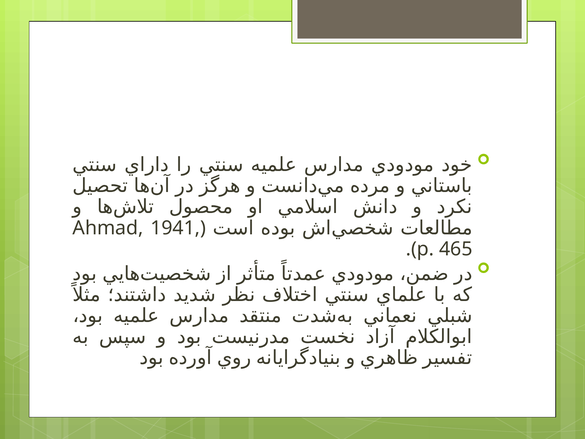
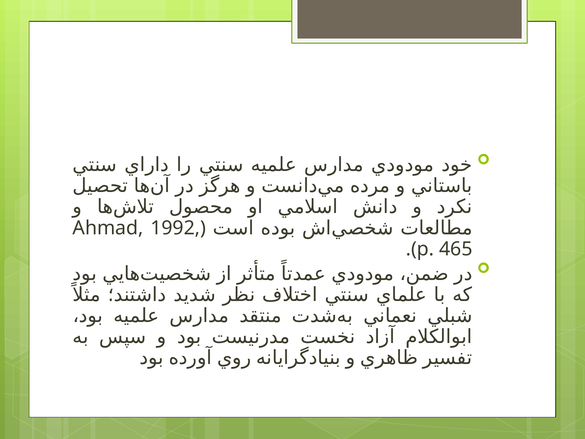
1941: 1941 -> 1992 (175, 228)
